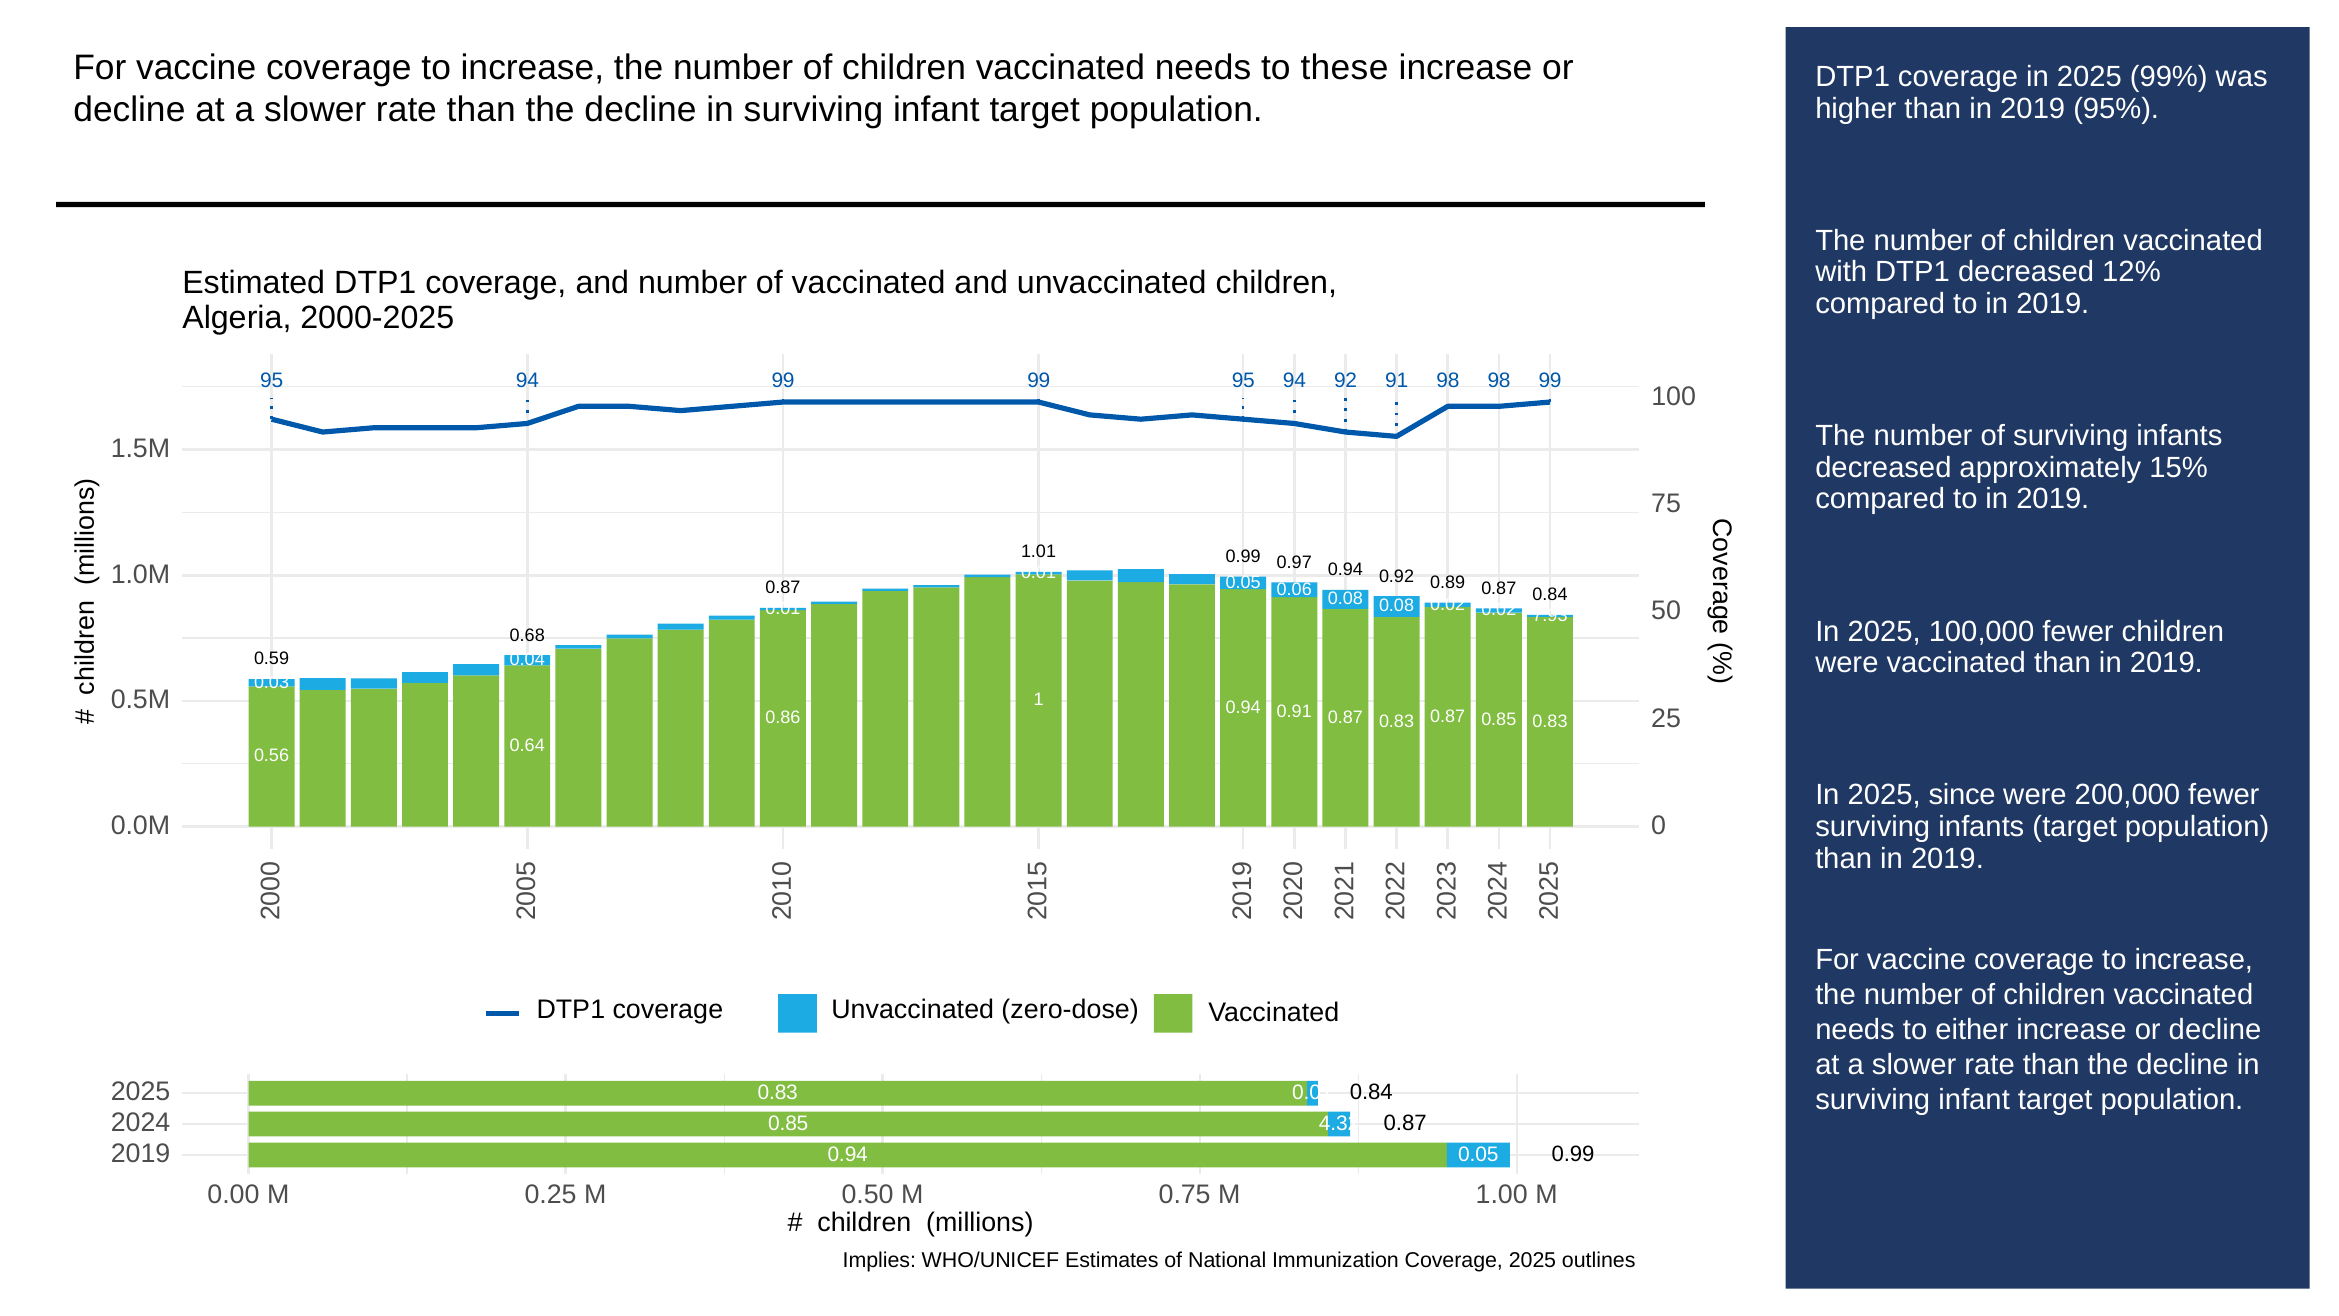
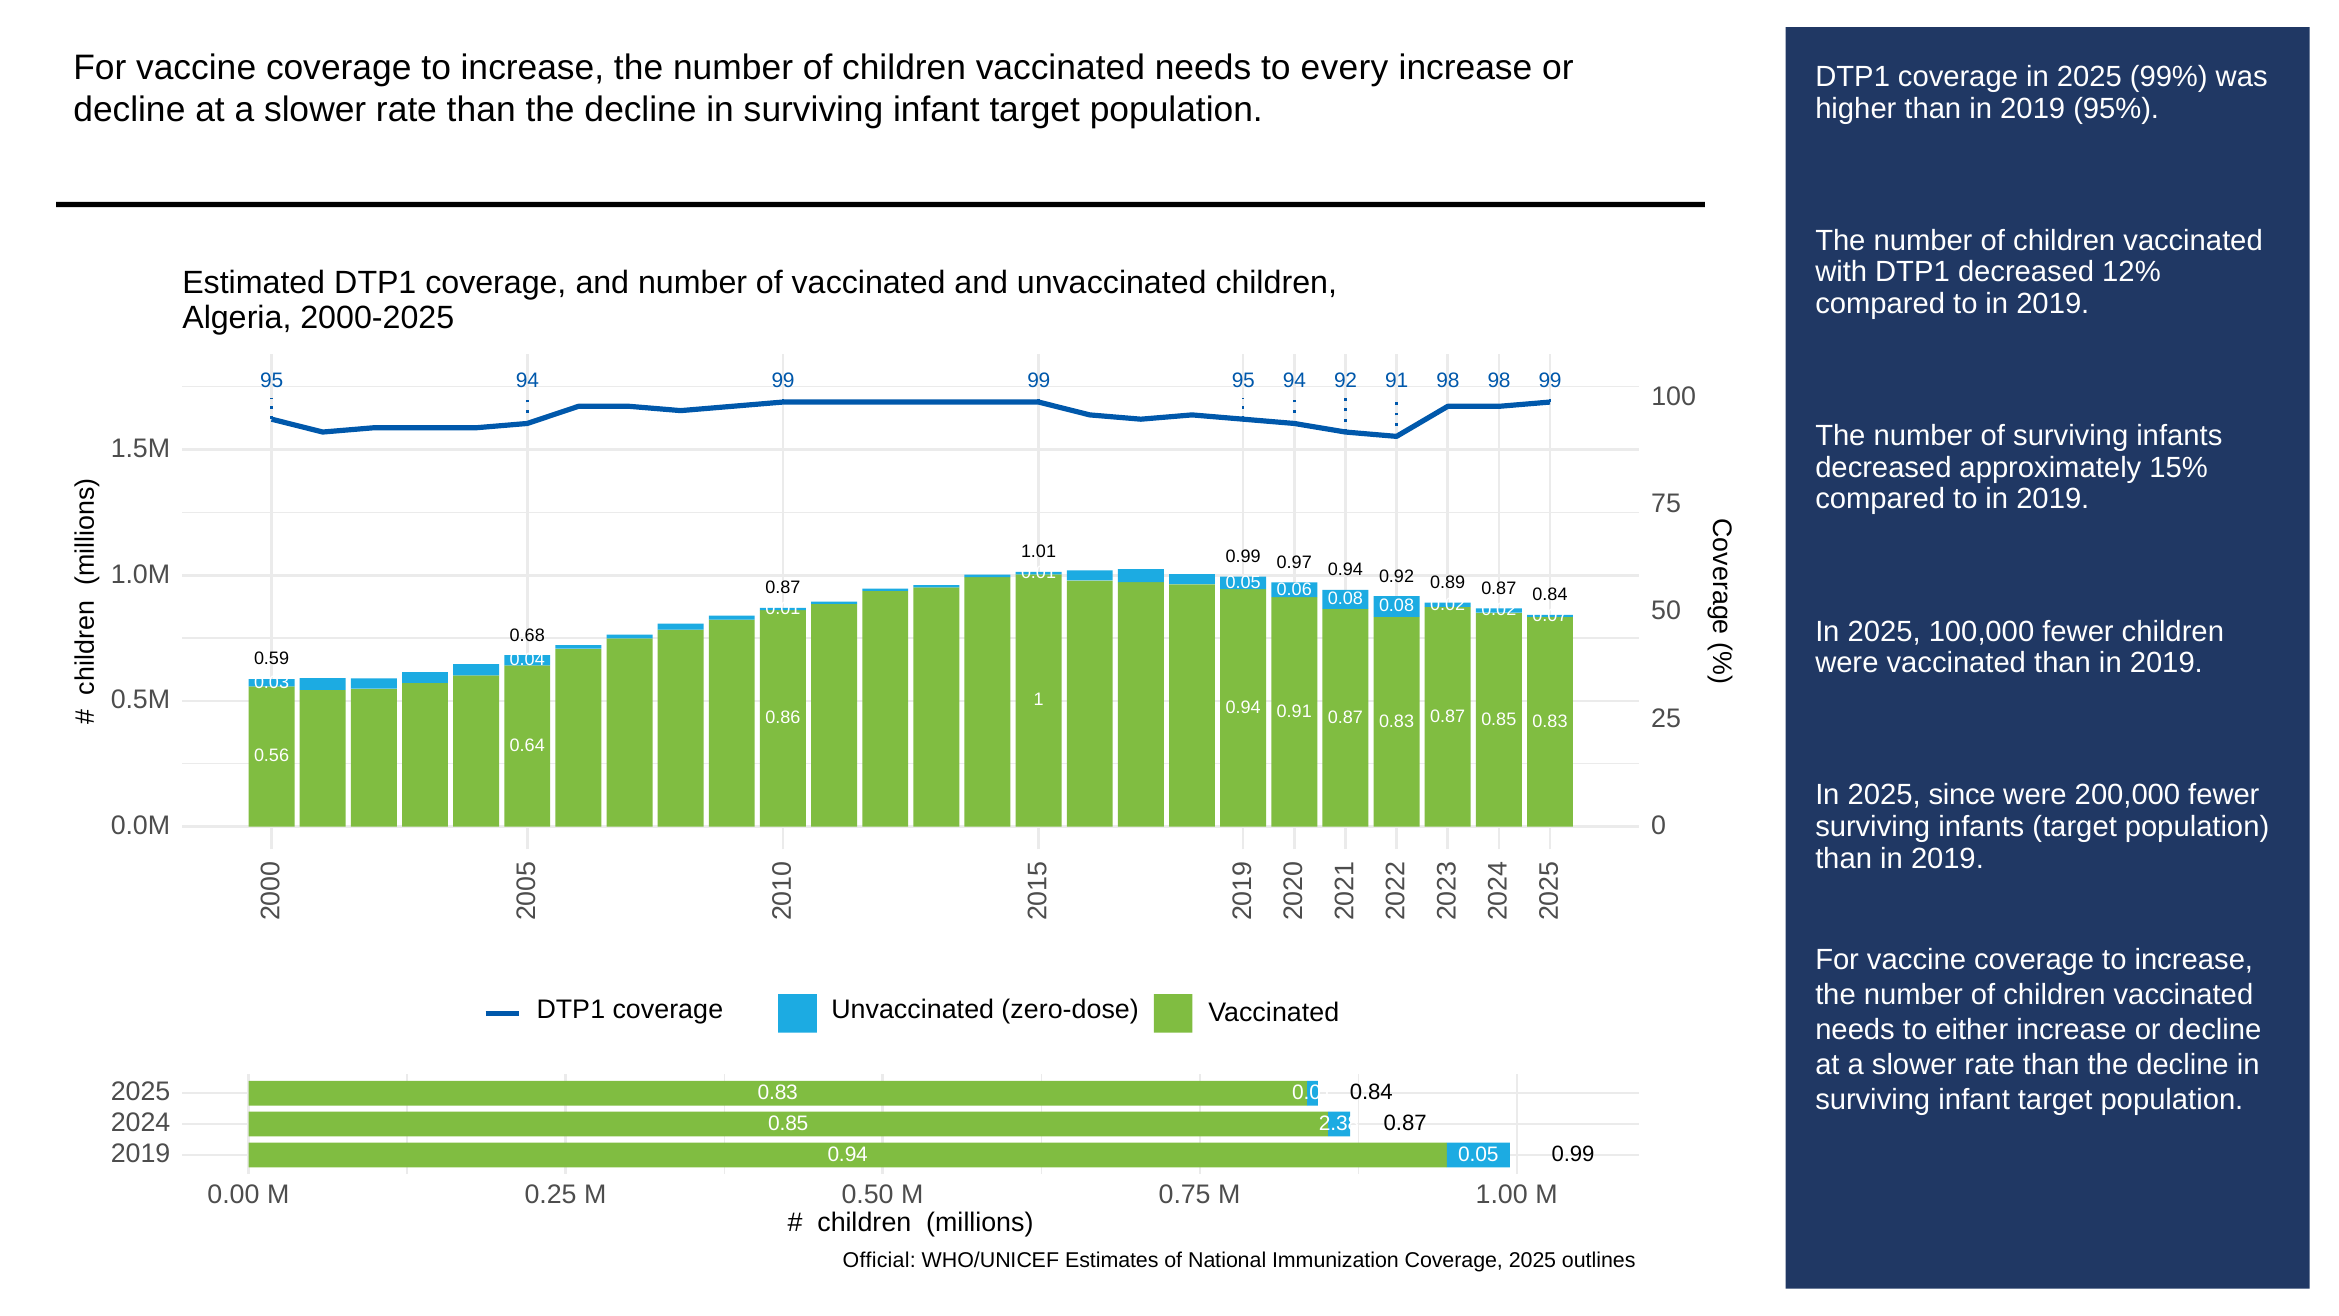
these: these -> every (1344, 67)
7.93: 7.93 -> 0.07 (1550, 615)
4.32: 4.32 -> 2.38 (1339, 1123)
Implies: Implies -> Official (879, 1260)
